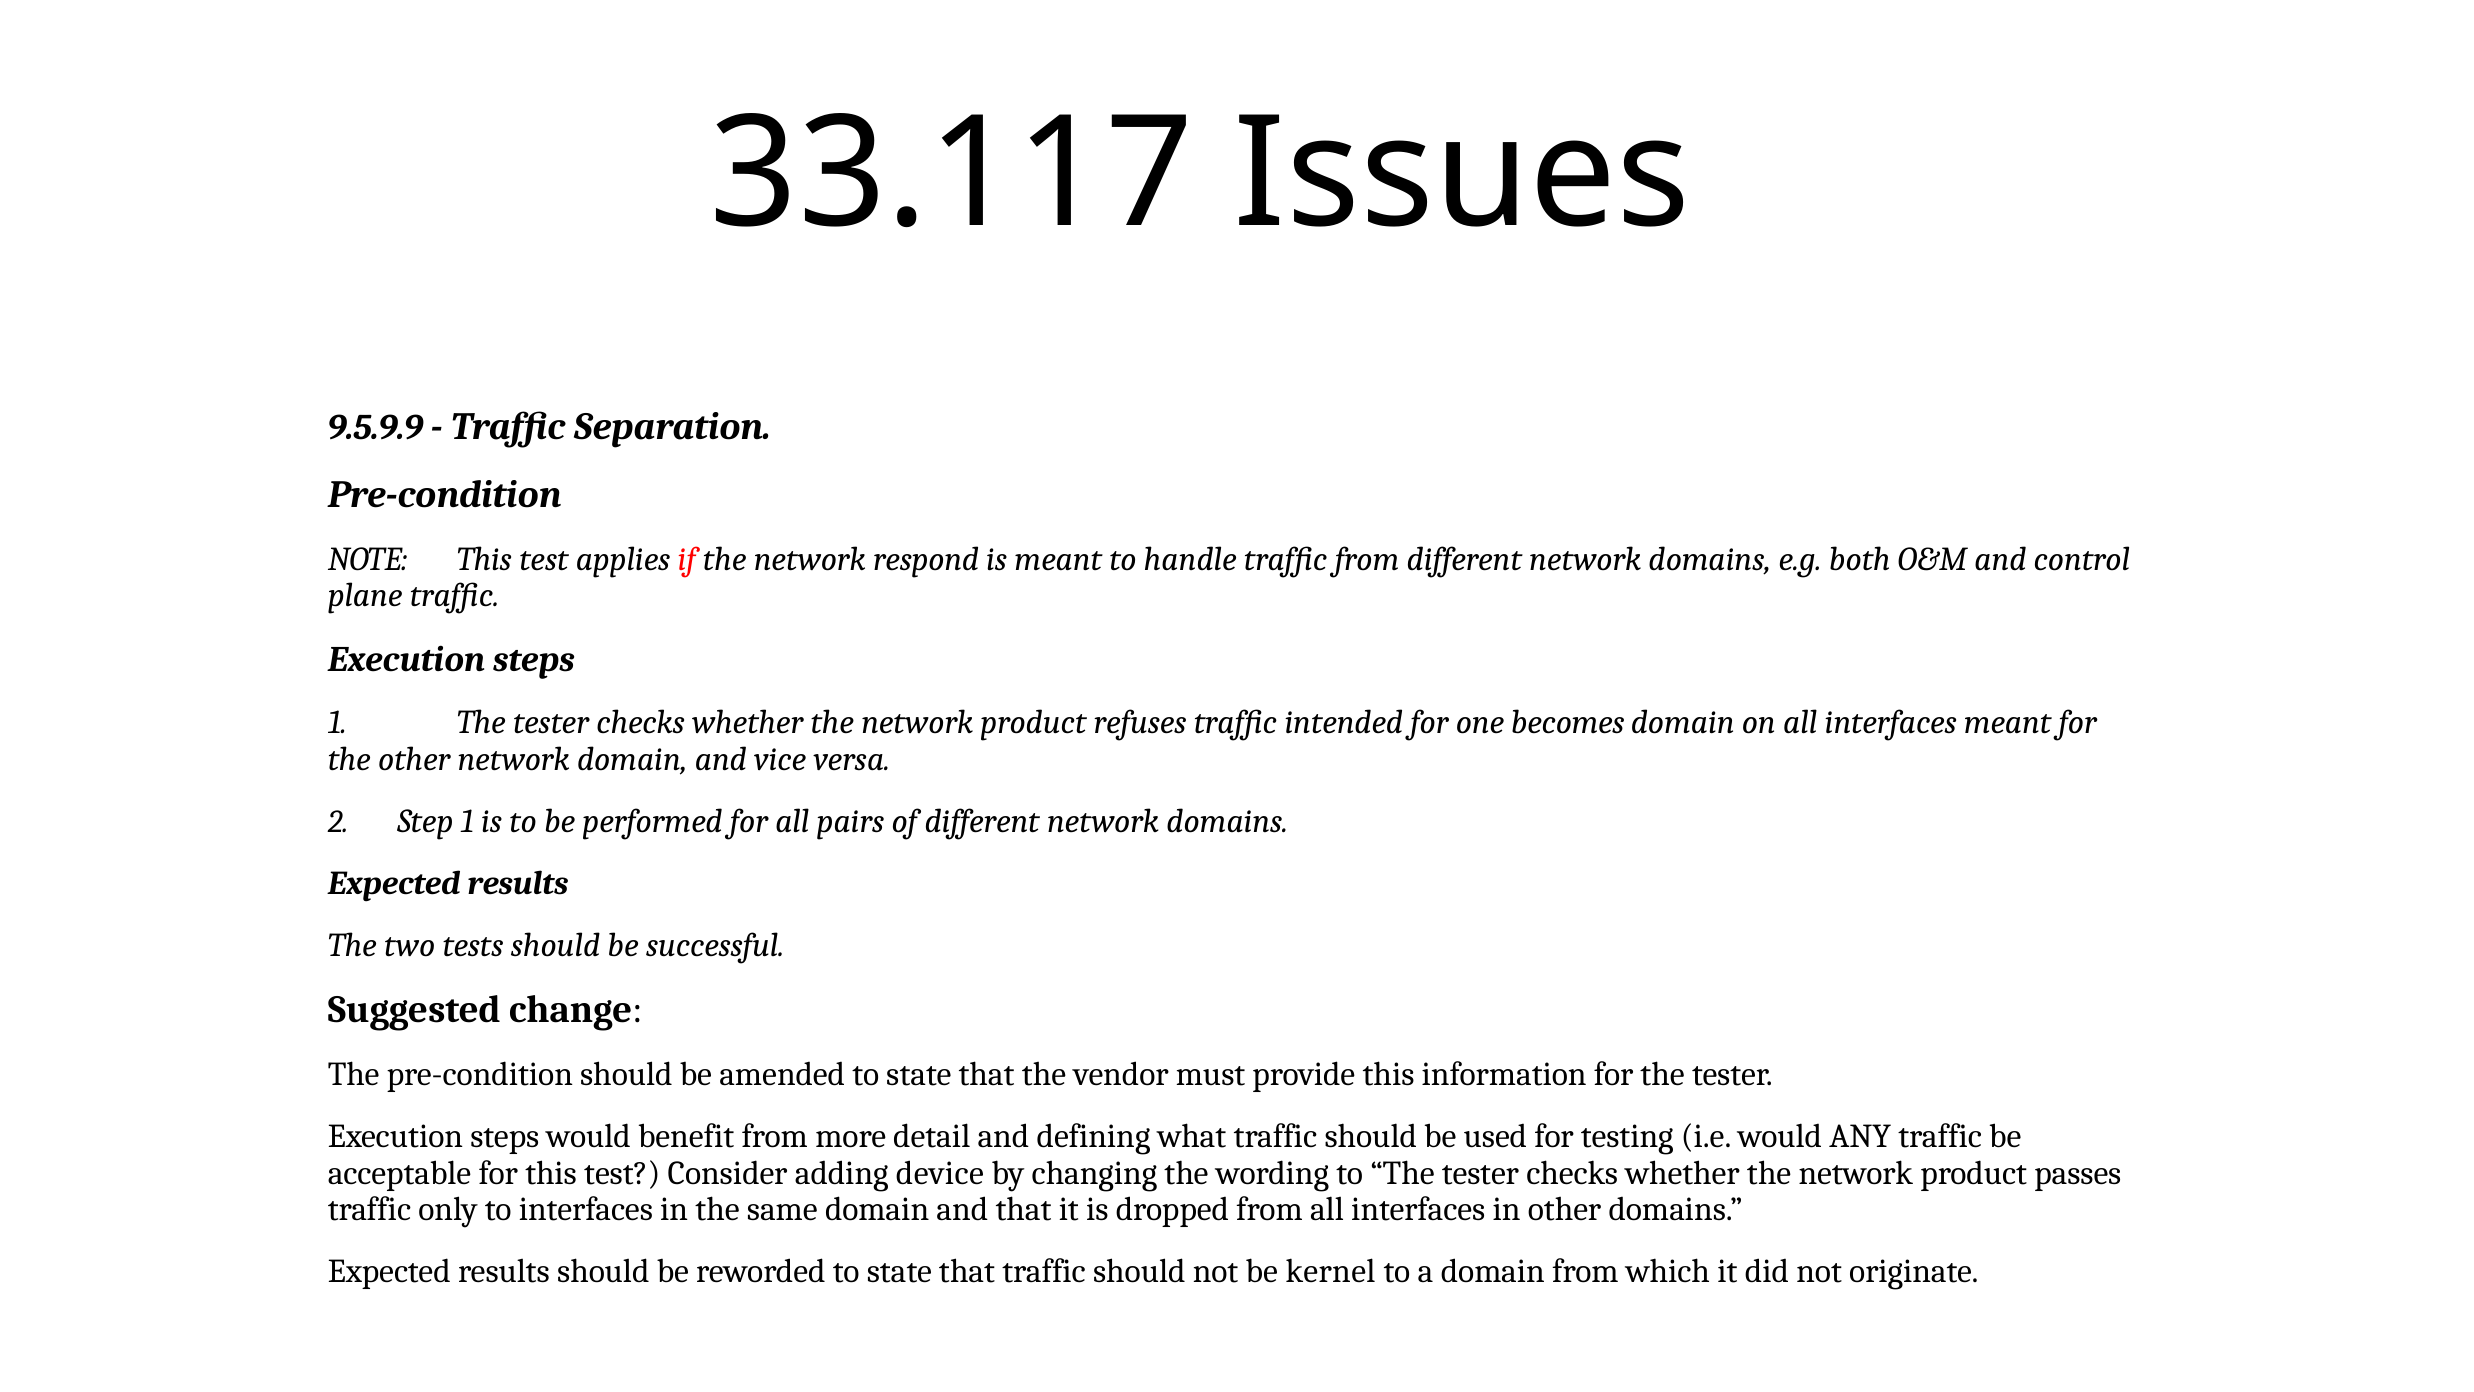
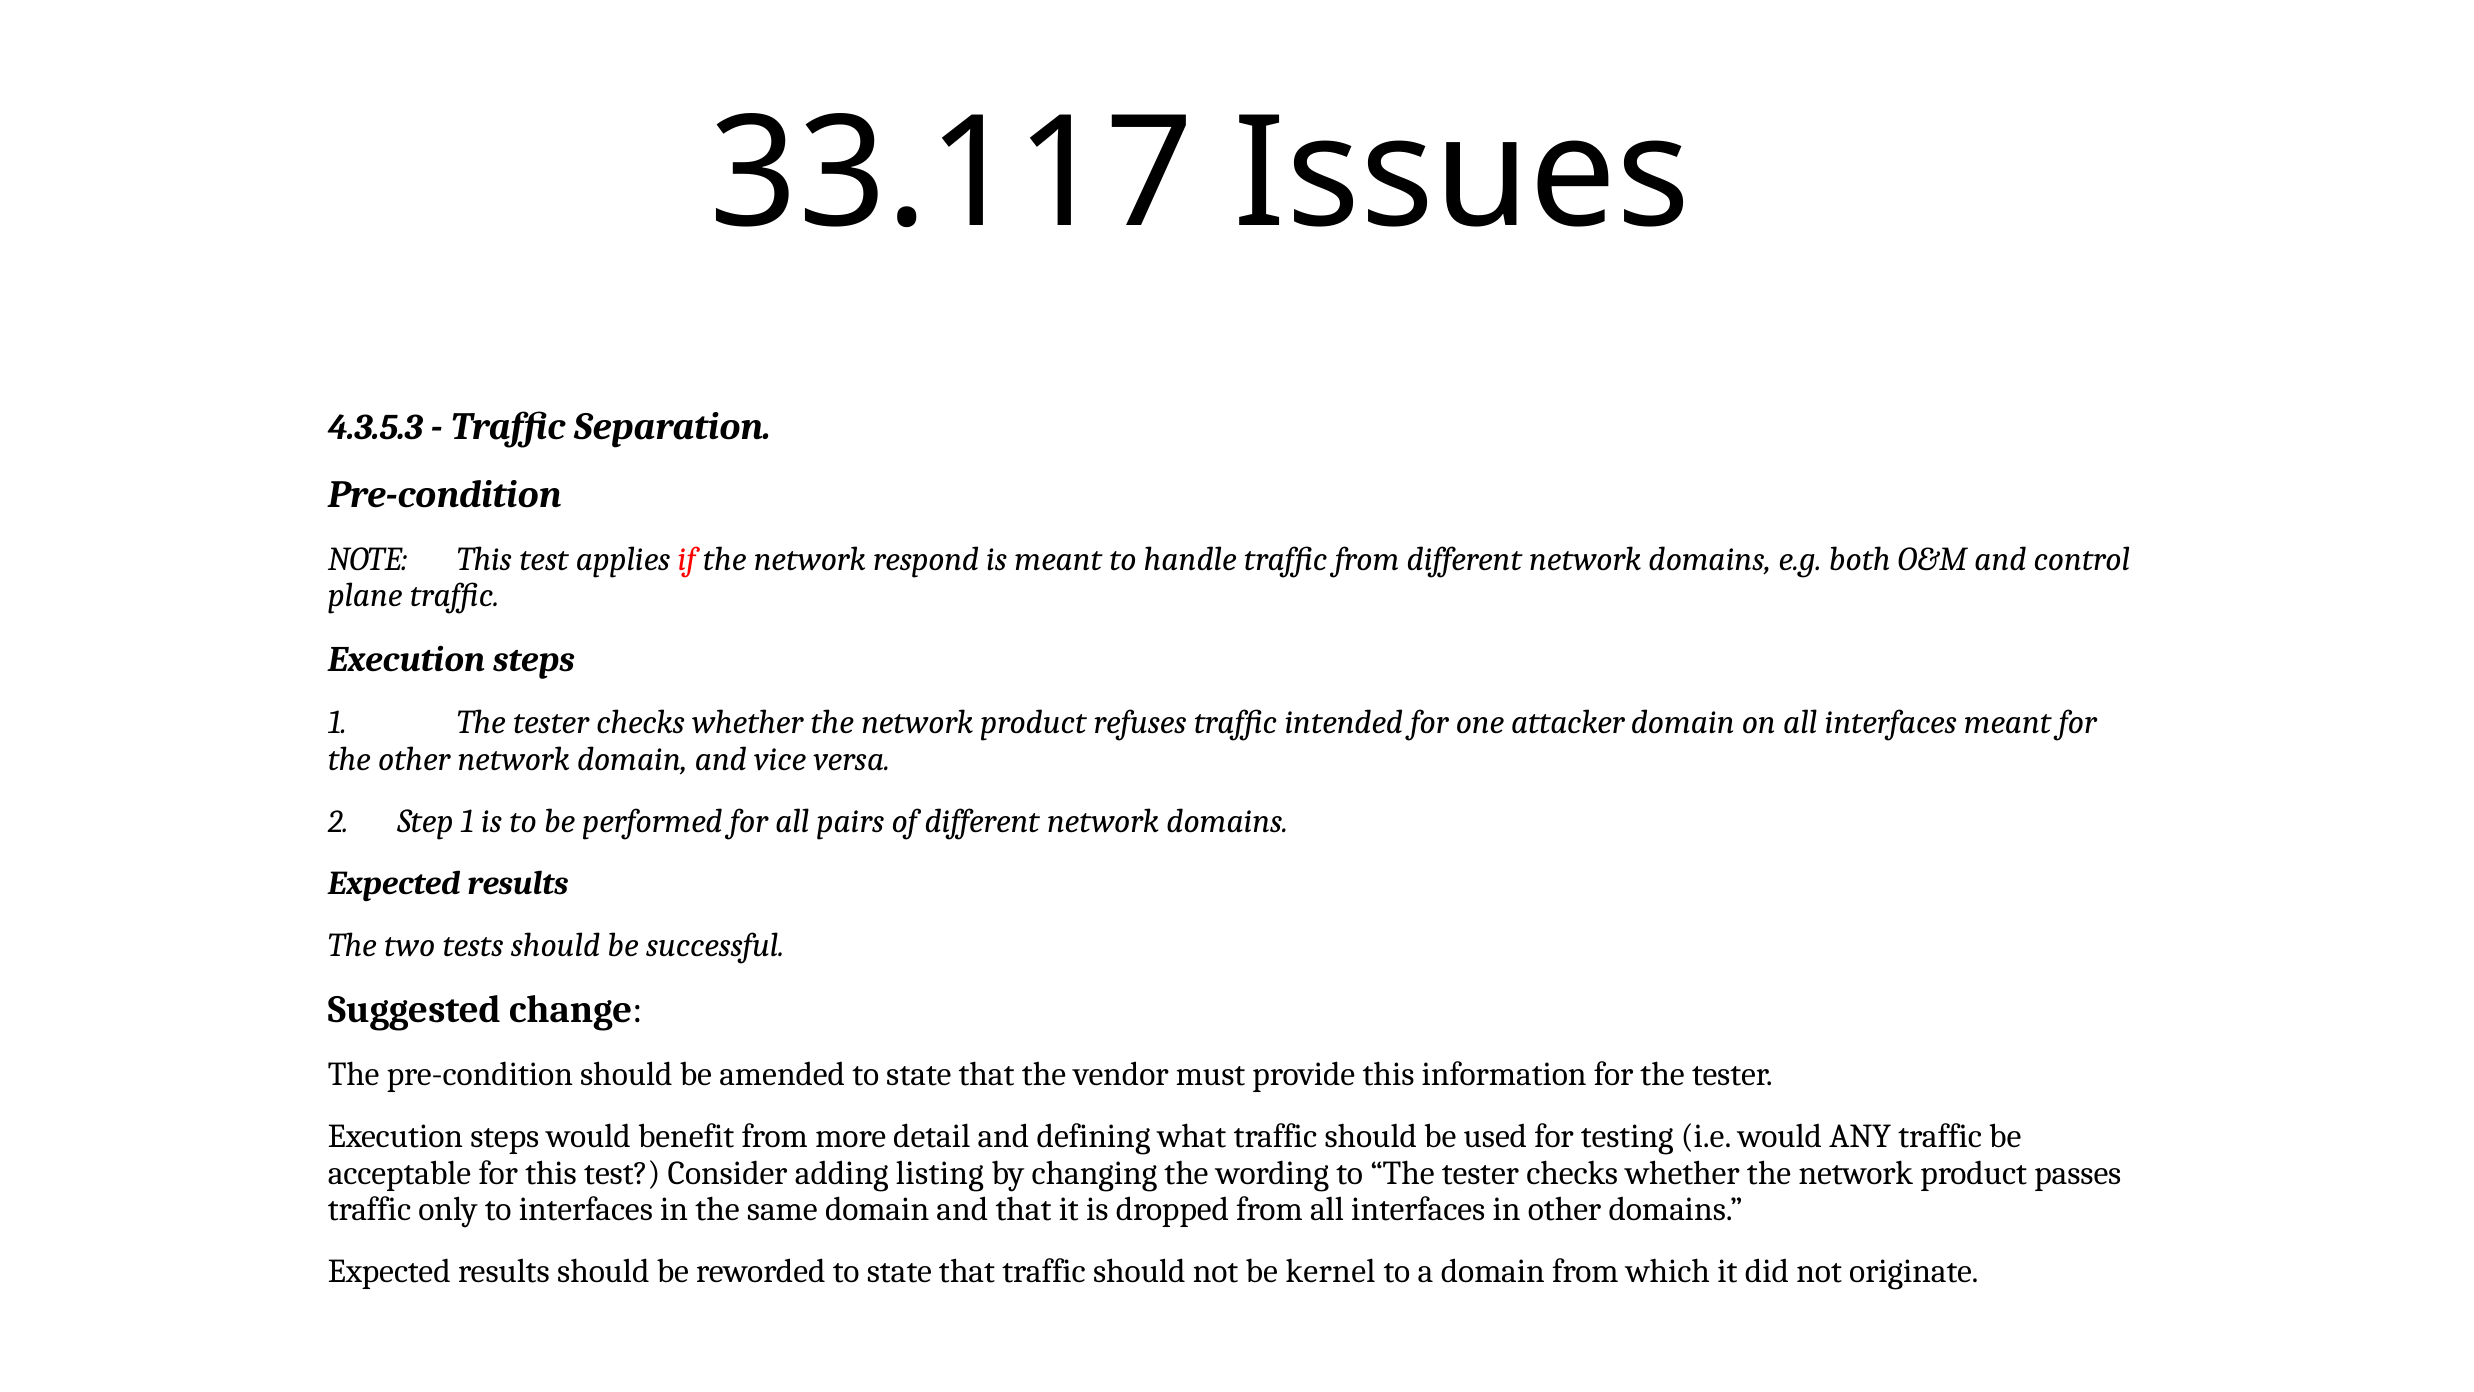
9.5.9.9: 9.5.9.9 -> 4.3.5.3 (375, 428)
becomes: becomes -> attacker (1568, 723)
device: device -> listing (940, 1173)
